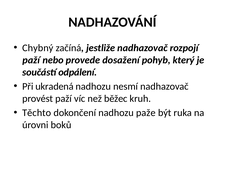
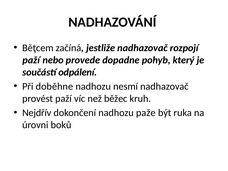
Chybný: Chybný -> Běţcem (38, 48)
dosažení: dosažení -> dopadne (121, 60)
ukradená: ukradená -> doběhne (54, 86)
Těchto: Těchto -> Nejdřív (37, 113)
